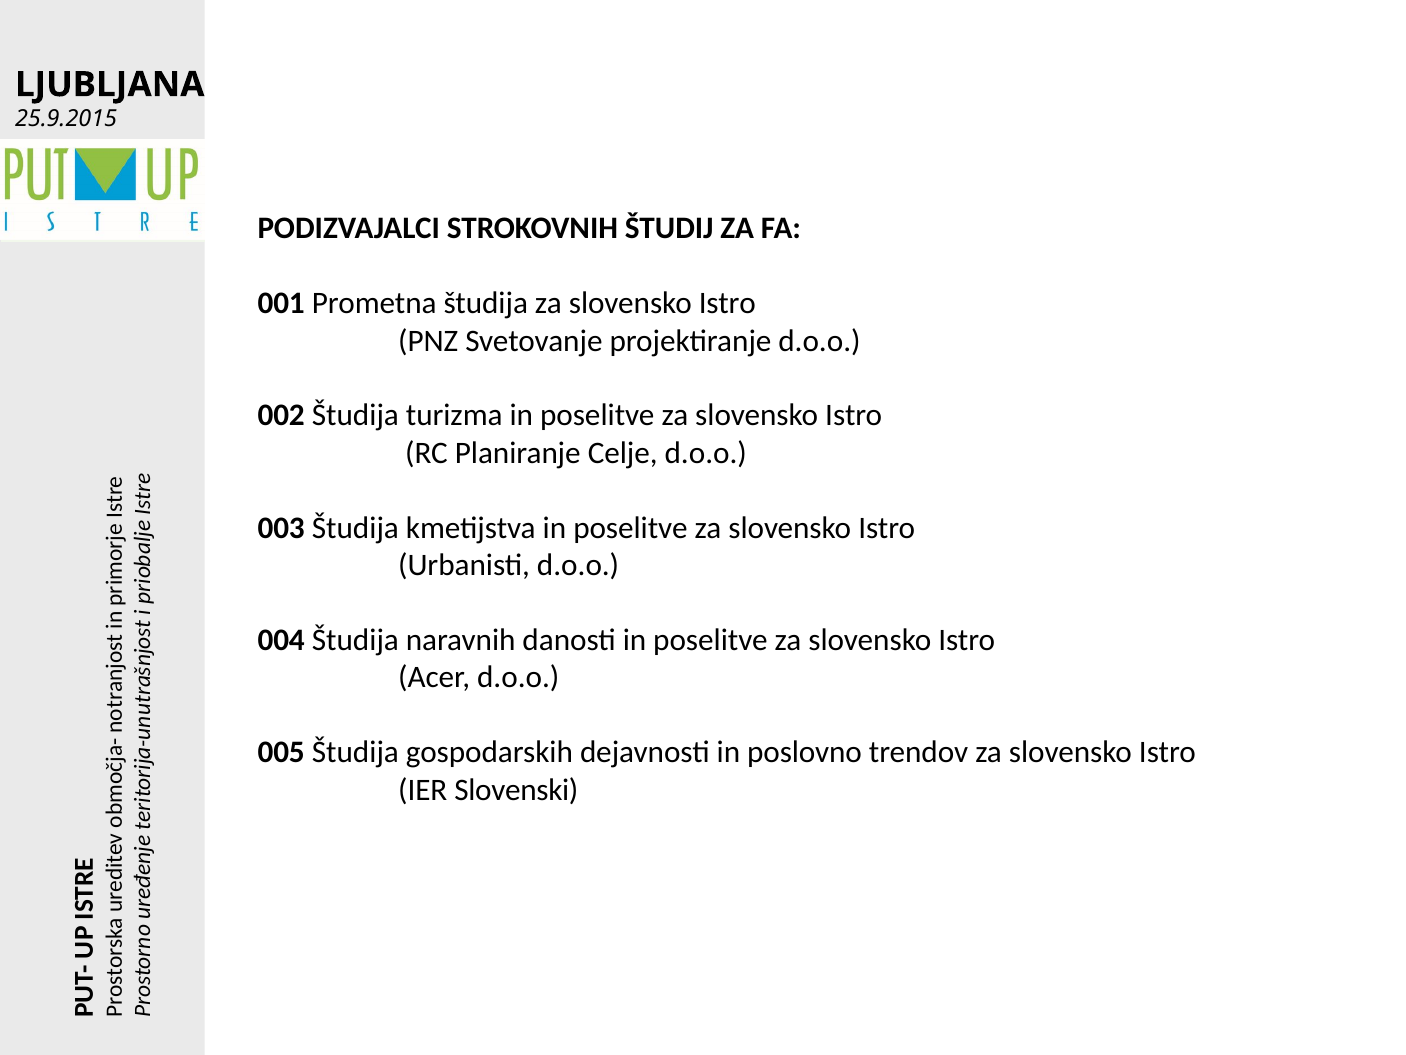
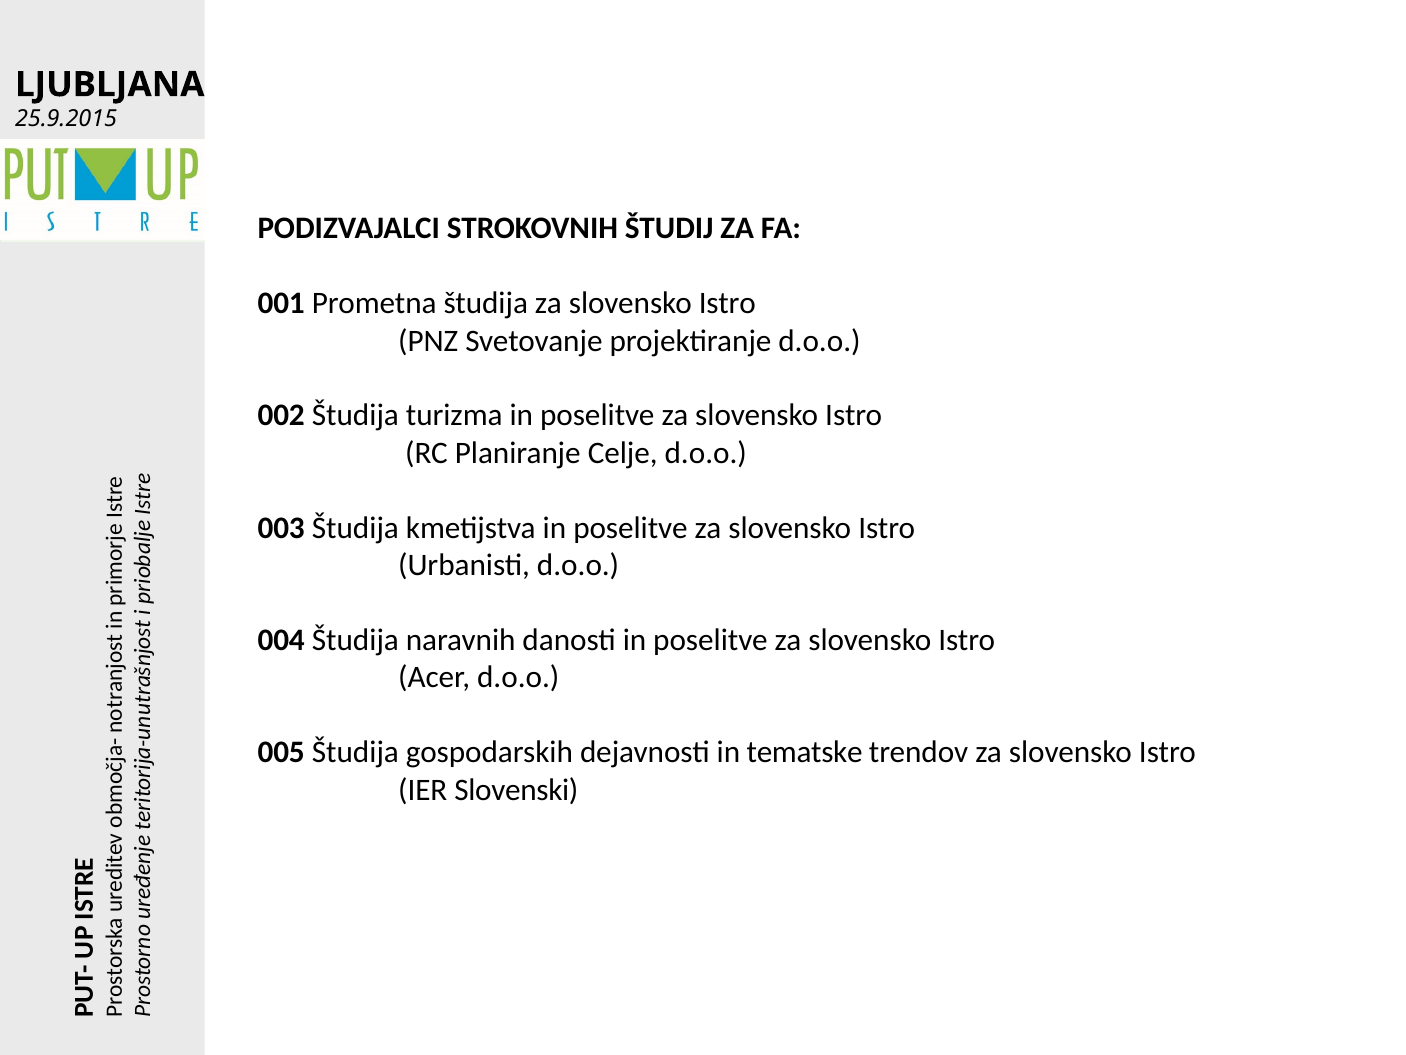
poslovno: poslovno -> tematske (805, 752)
